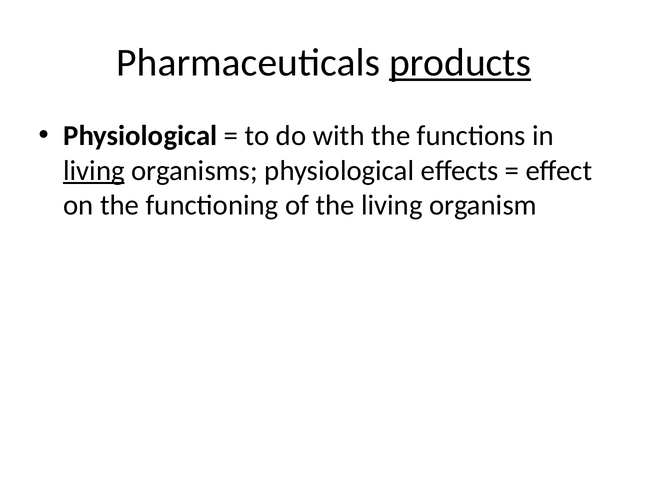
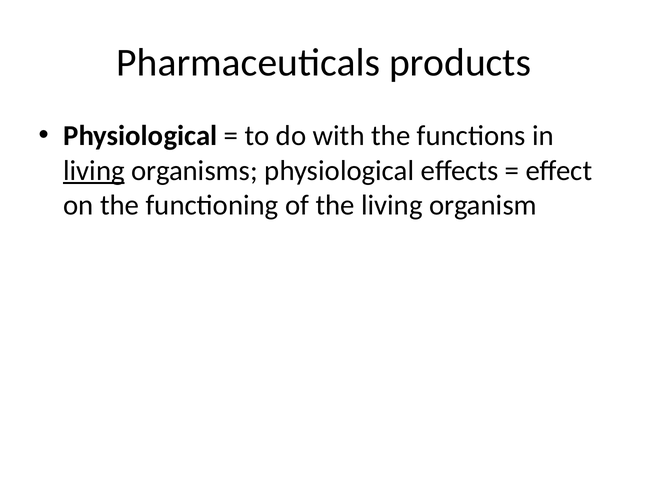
products underline: present -> none (460, 63)
